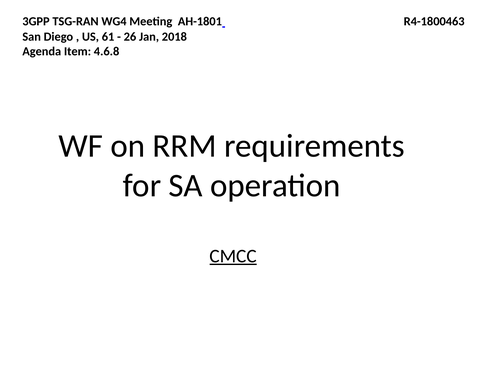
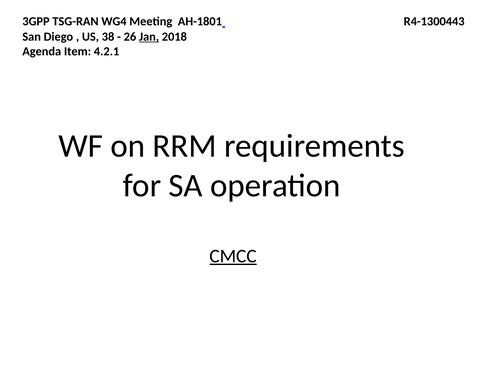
R4-1800463: R4-1800463 -> R4-1300443 (434, 22)
61: 61 -> 38 (108, 37)
Jan underline: none -> present (149, 37)
4.6.8: 4.6.8 -> 4.2.1 (107, 51)
